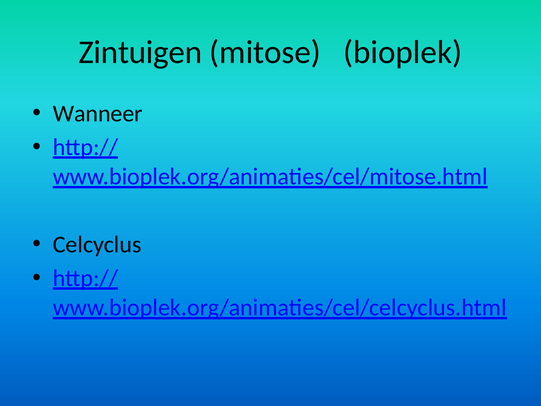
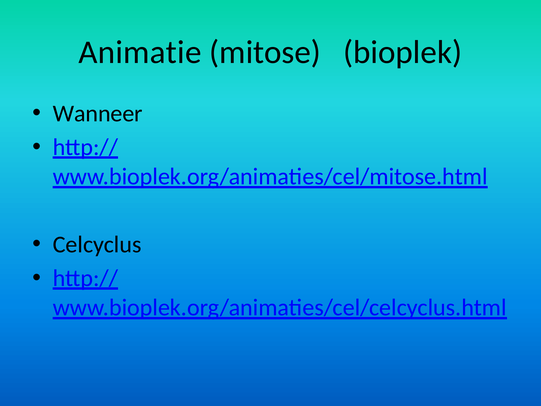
Zintuigen: Zintuigen -> Animatie (140, 52)
